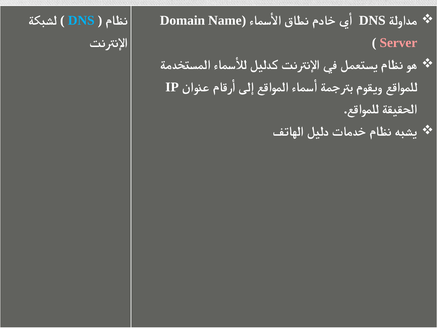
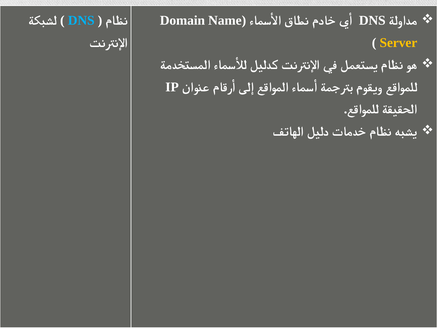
Server colour: pink -> yellow (398, 43)
